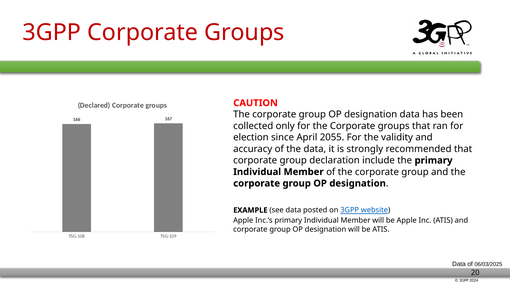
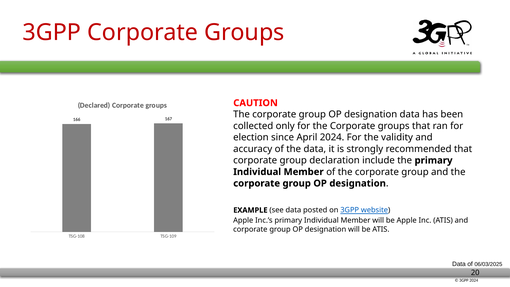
April 2055: 2055 -> 2024 (332, 137)
